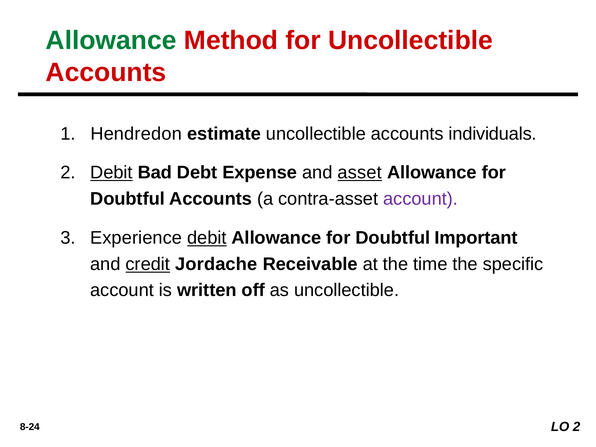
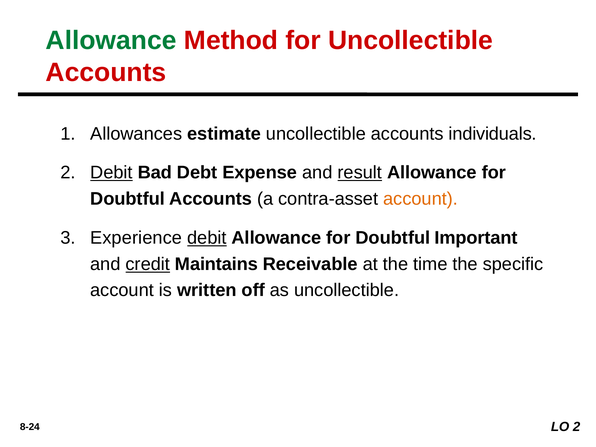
Hendredon: Hendredon -> Allowances (136, 134)
asset: asset -> result (360, 173)
account colour: purple -> orange (421, 199)
Jordache: Jordache -> Maintains (216, 264)
